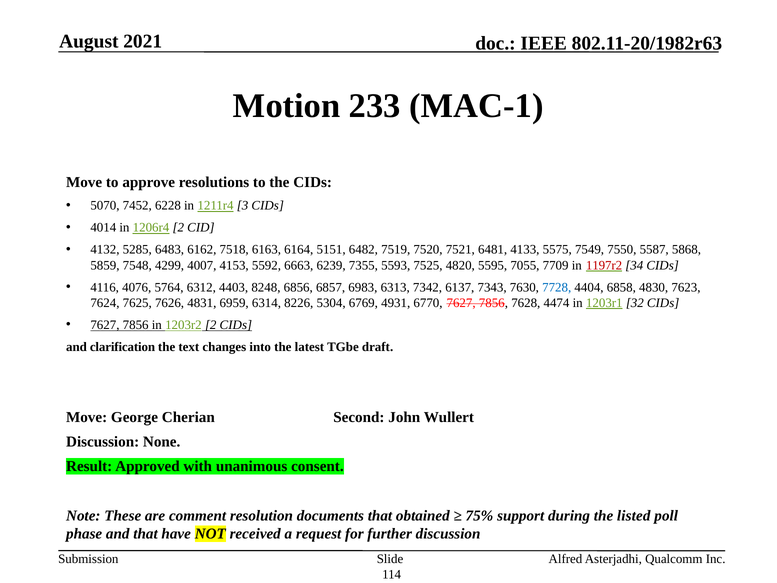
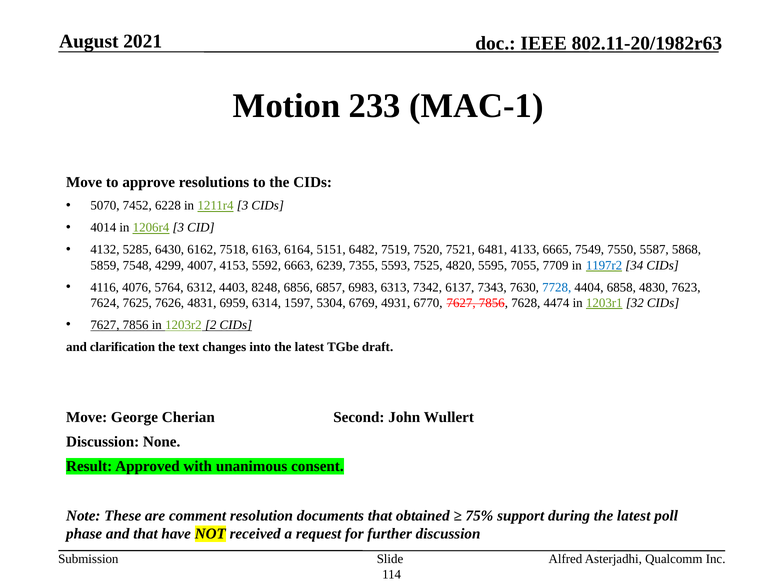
1206r4 2: 2 -> 3 (178, 228)
6483: 6483 -> 6430 (170, 250)
5575: 5575 -> 6665 (557, 250)
1197r2 colour: red -> blue (604, 265)
8226: 8226 -> 1597 (299, 303)
during the listed: listed -> latest (634, 515)
